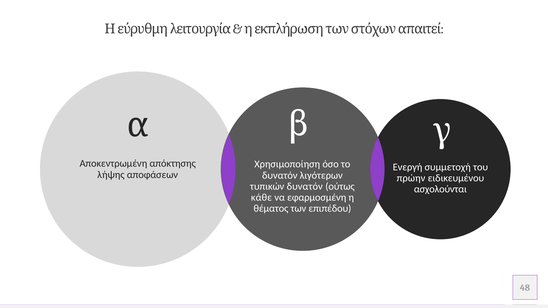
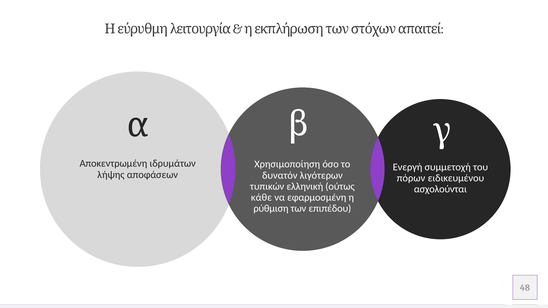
απόκτησης: απόκτησης -> ιδρυμάτων (173, 164)
πρώην: πρώην -> πόρων (411, 178)
τυπικών δυνατόν: δυνατόν -> ελληνική (305, 187)
θέματος: θέματος -> ρύθμιση (271, 209)
